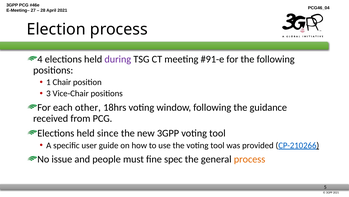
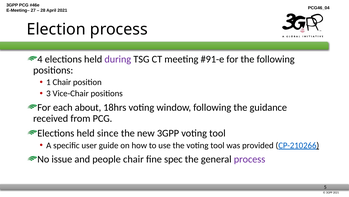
other: other -> about (88, 107)
people must: must -> chair (133, 159)
process colour: orange -> purple (250, 159)
